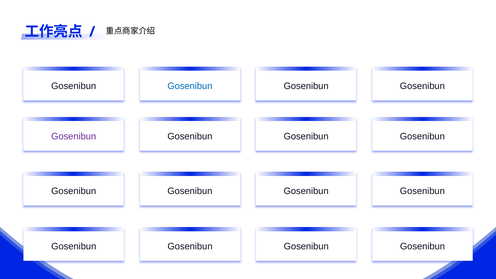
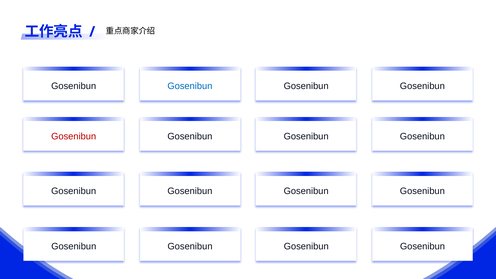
Gosenibun colour: purple -> red (74, 136)
